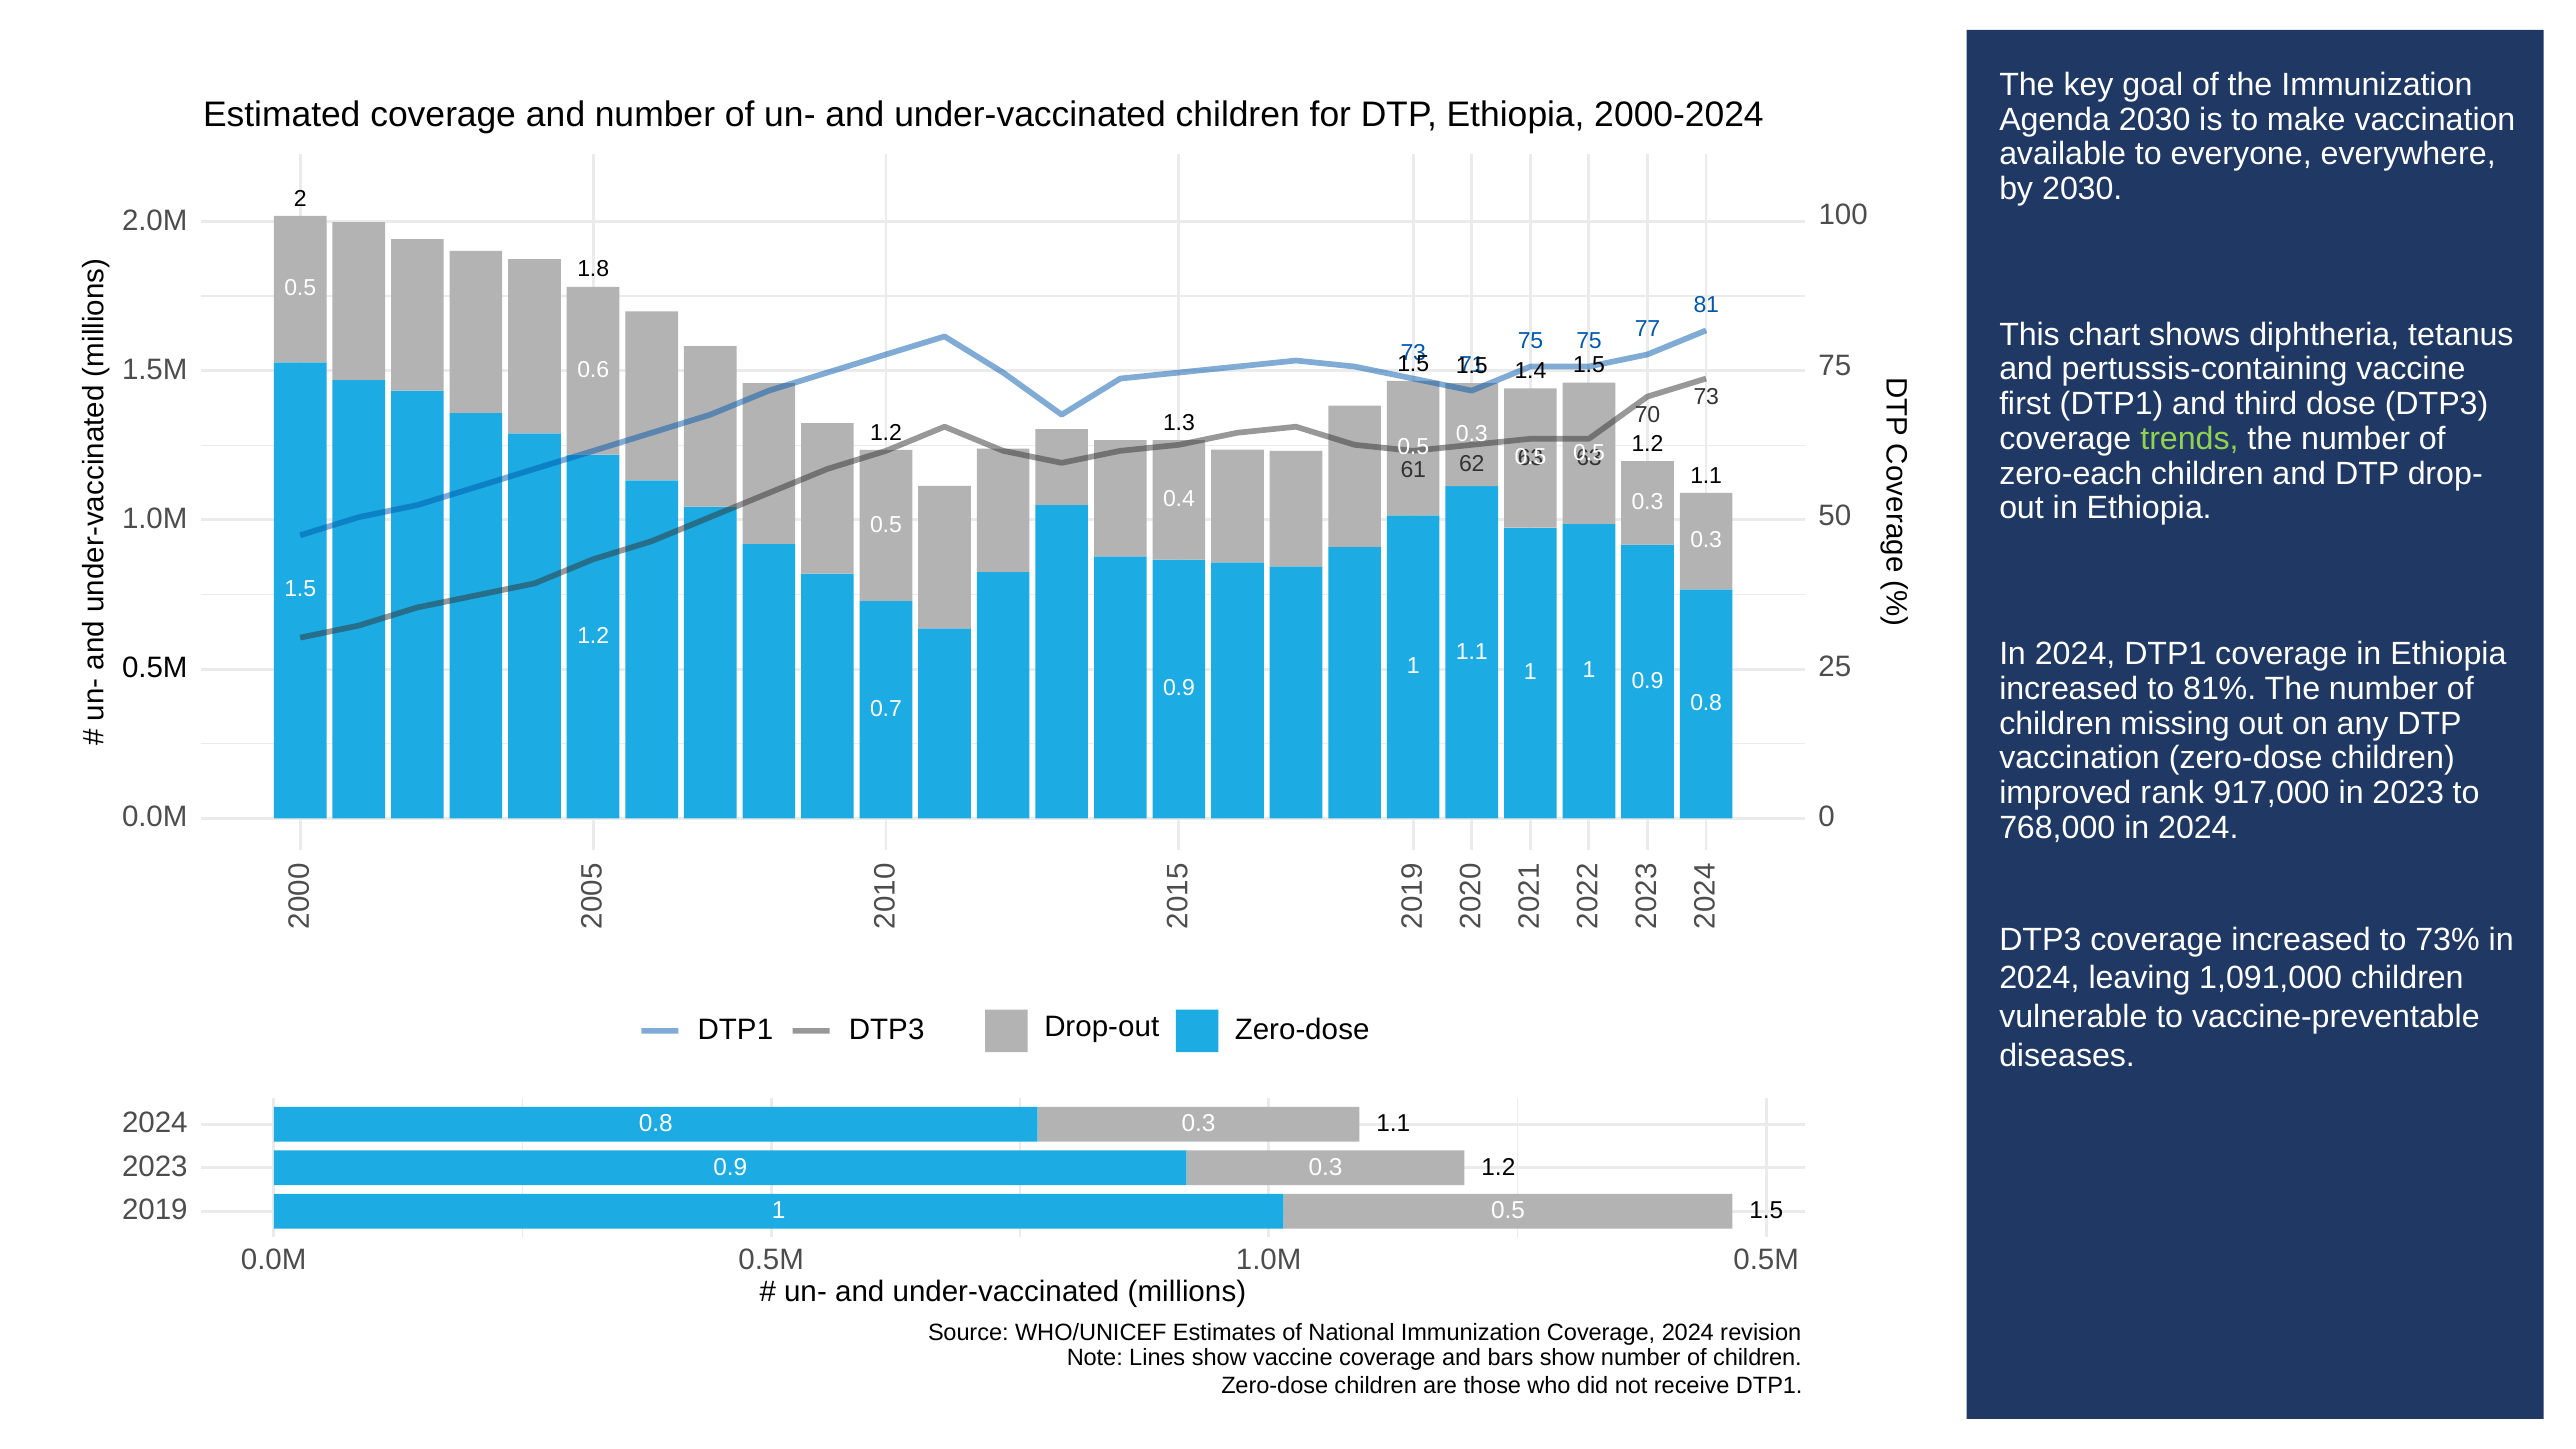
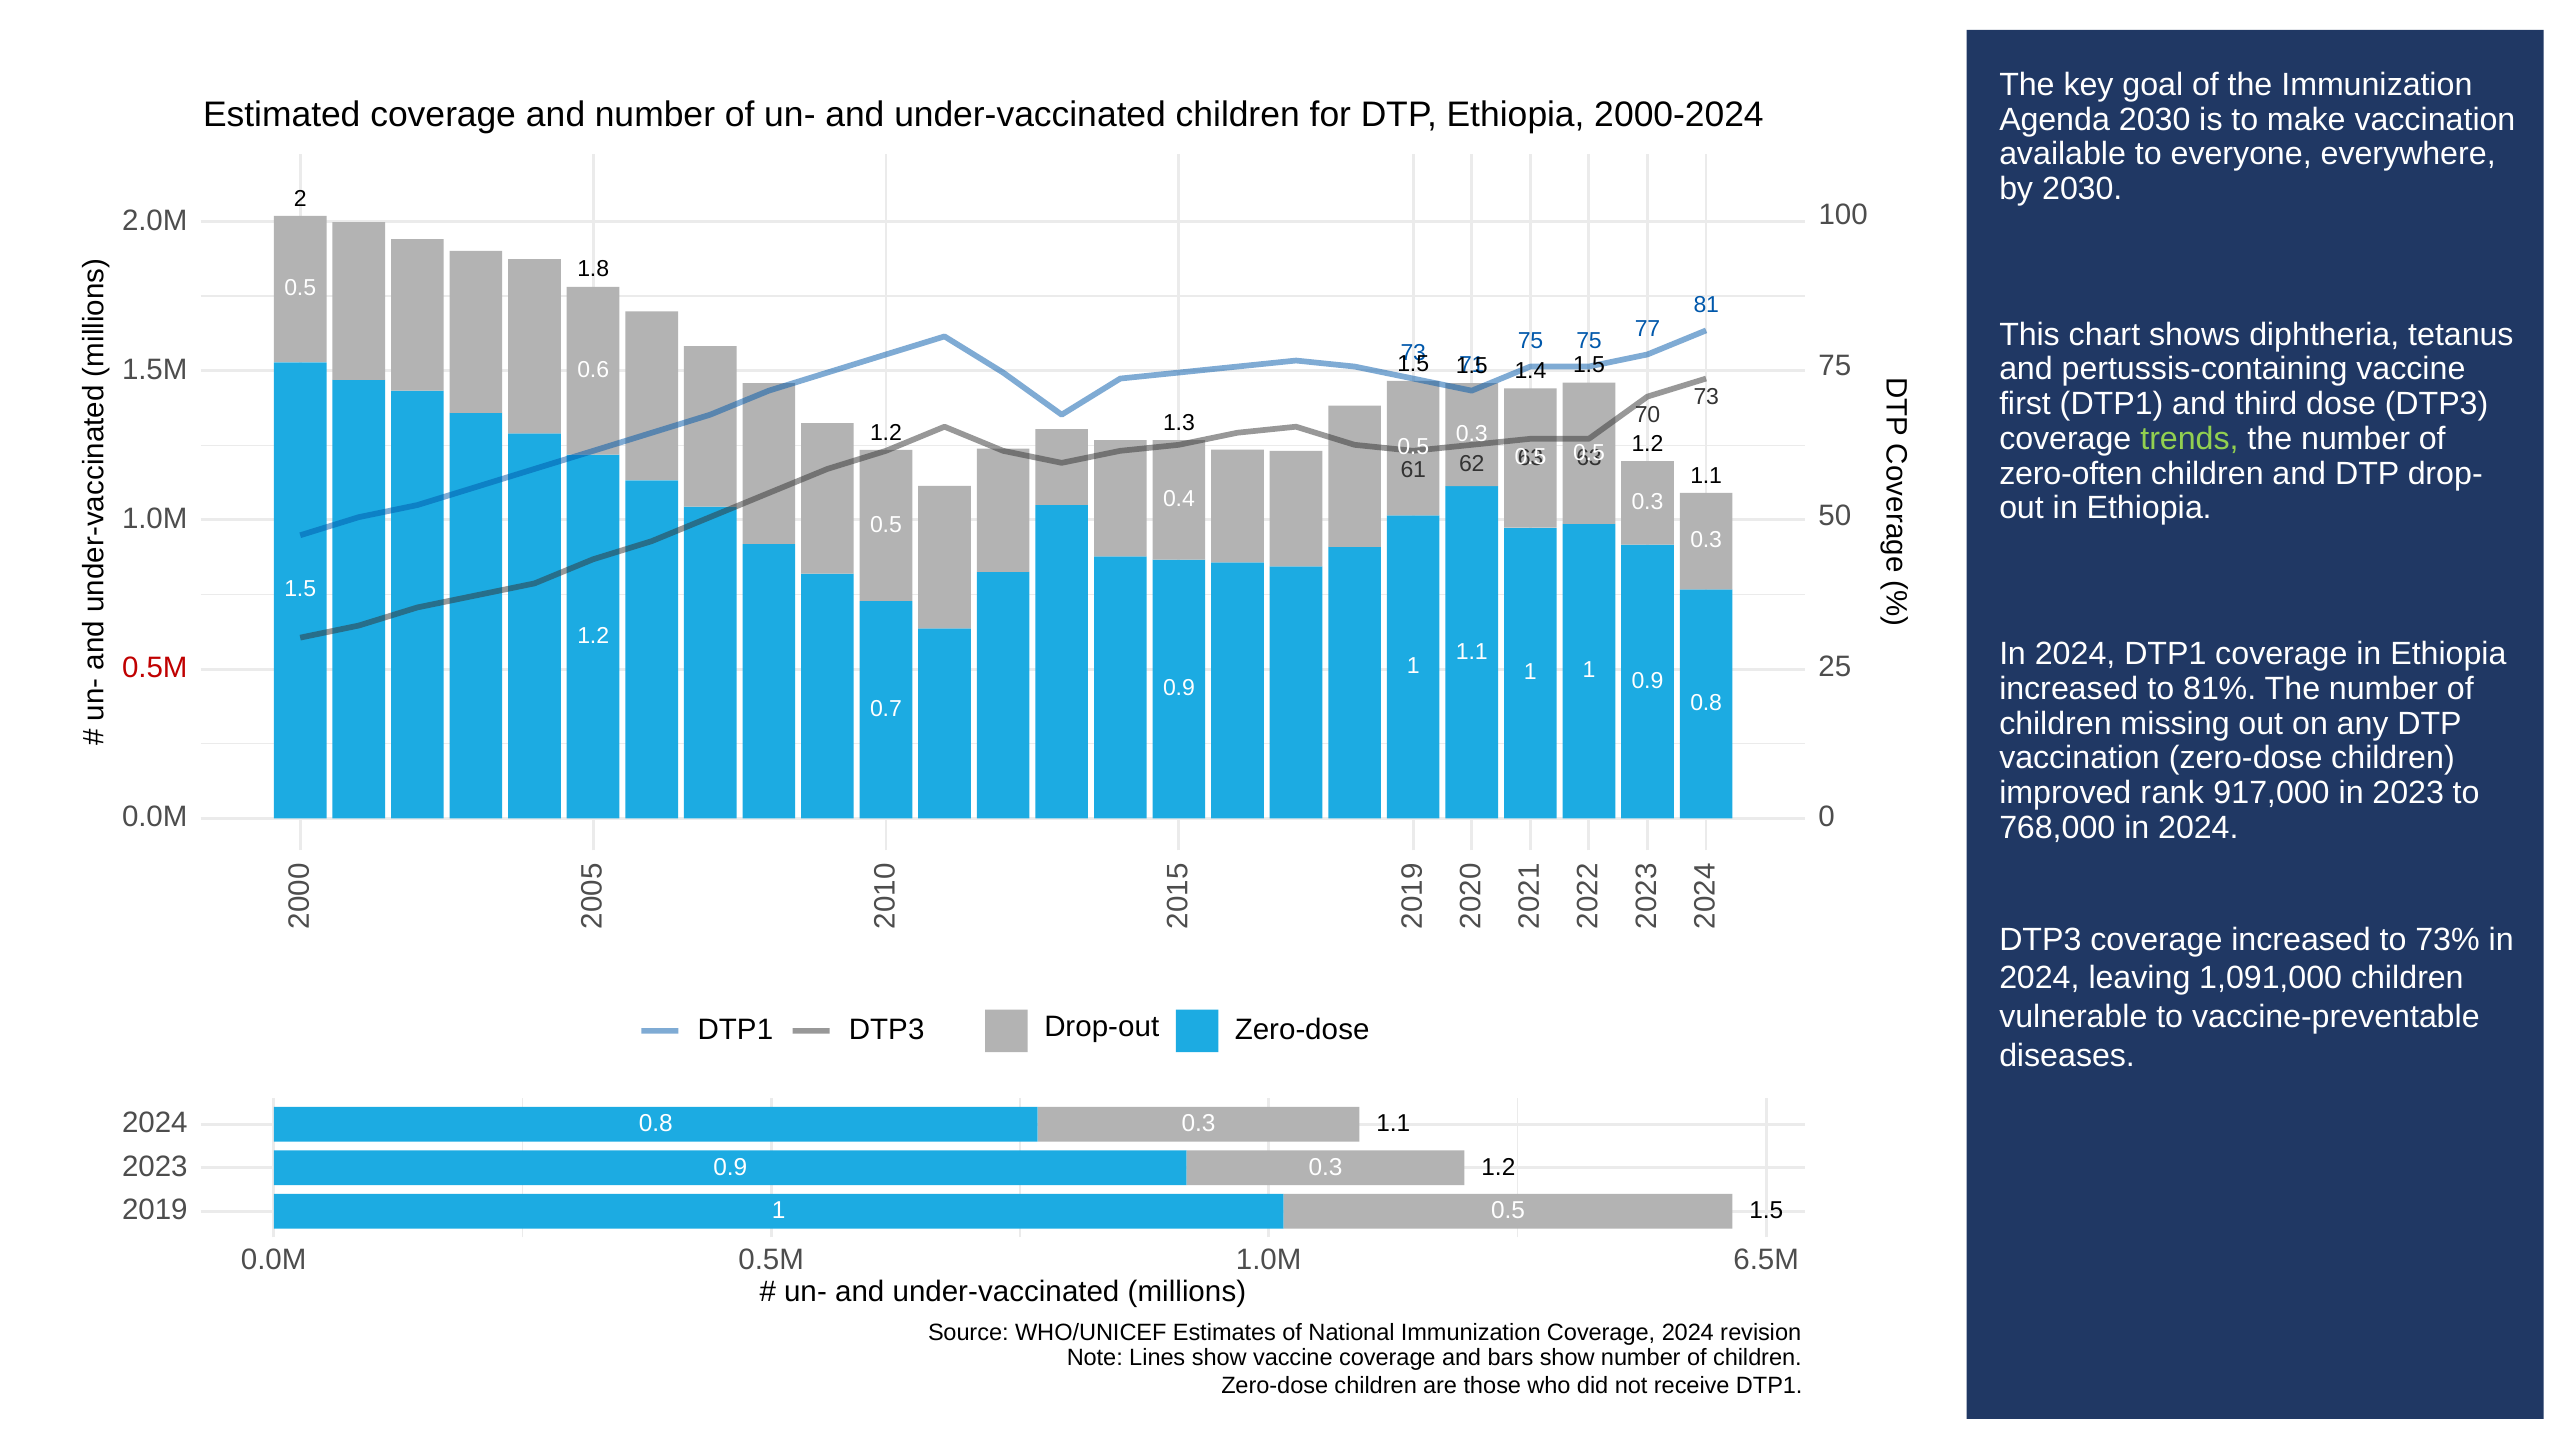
zero-each: zero-each -> zero-often (2071, 474)
0.5M colour: black -> red (155, 668)
1.0M 0.5M: 0.5M -> 6.5M (1766, 1260)
